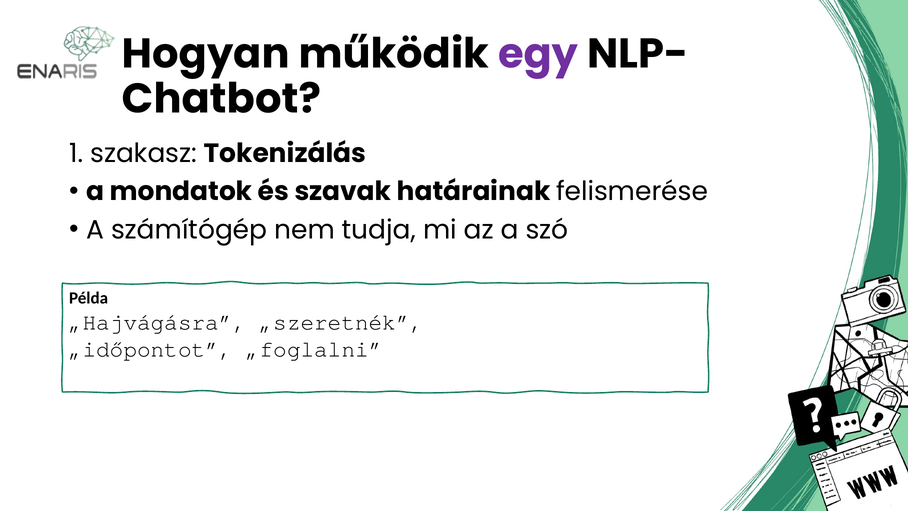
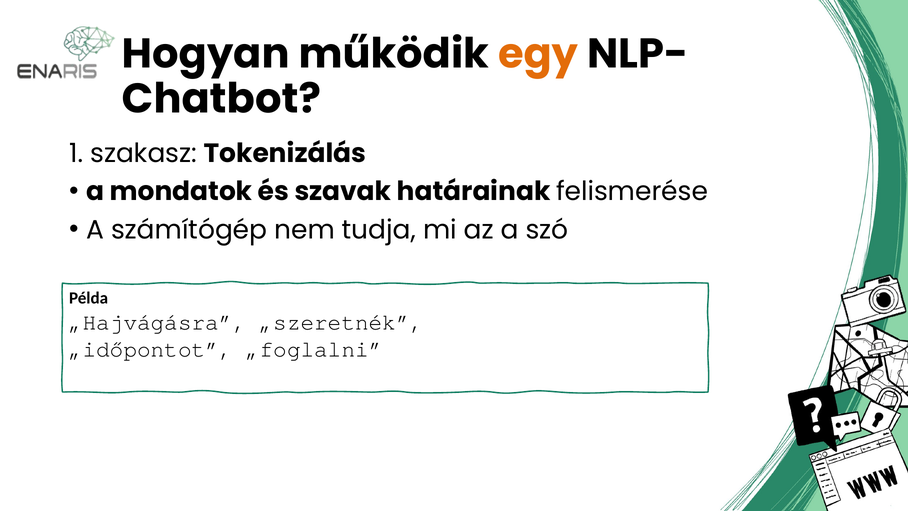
egy colour: purple -> orange (538, 54)
